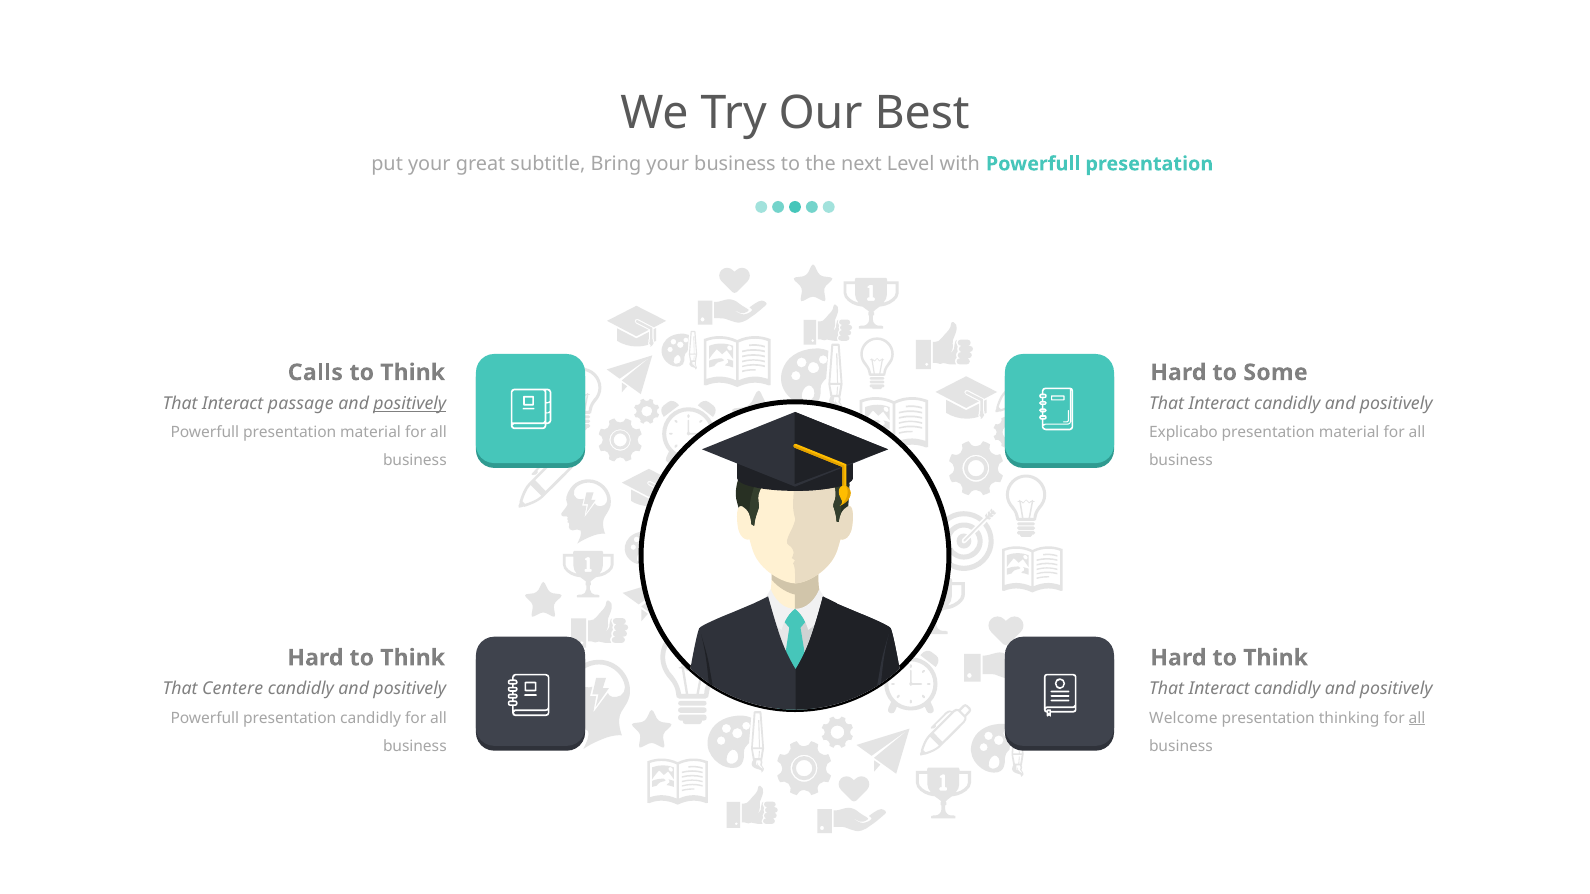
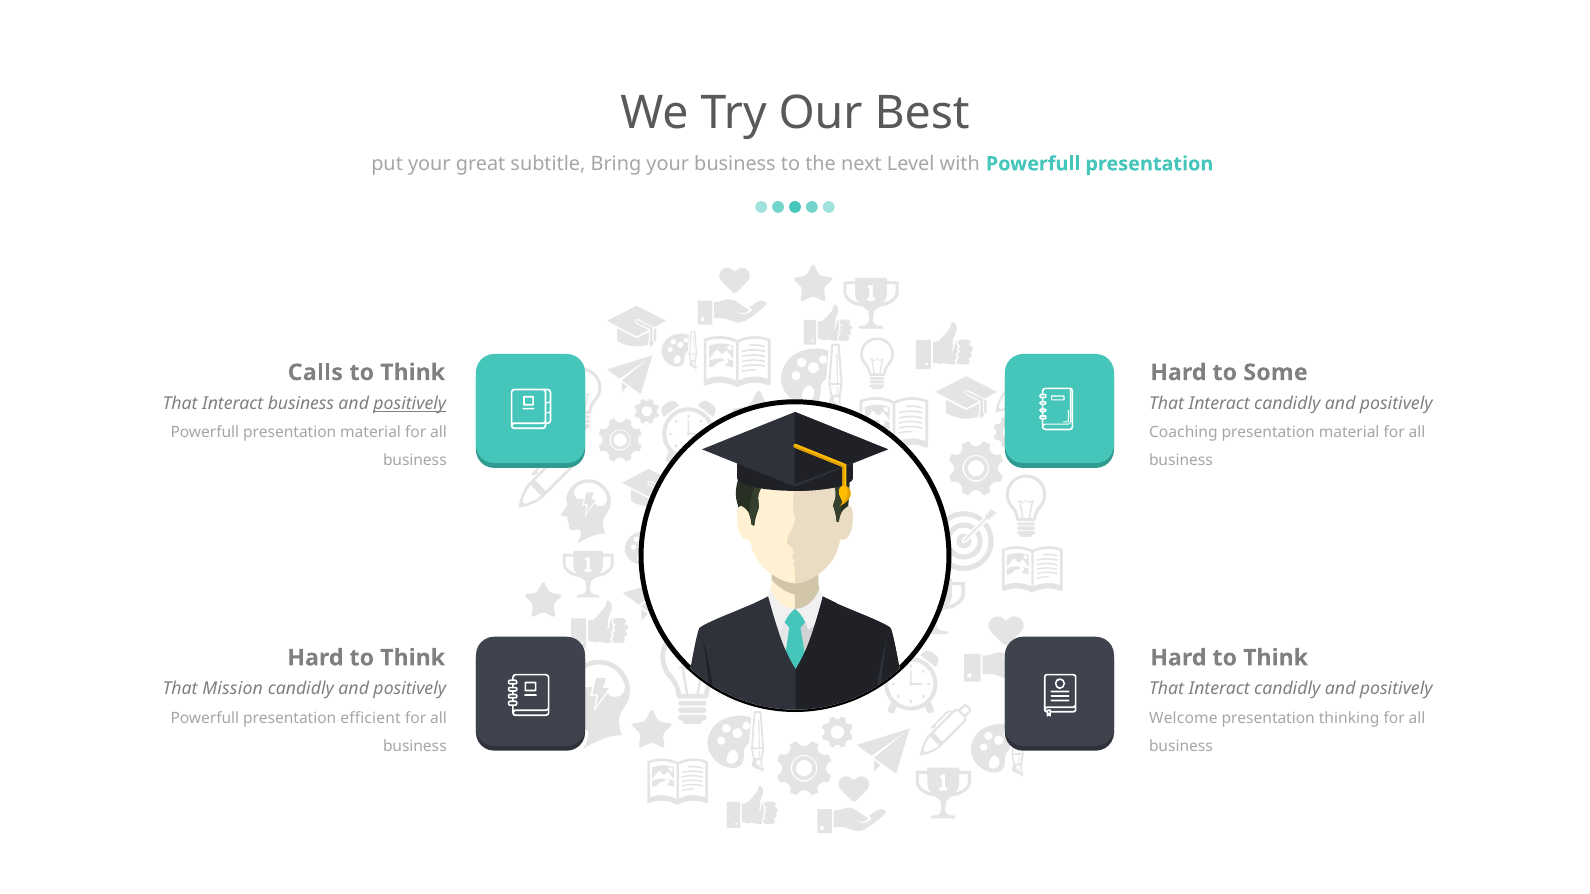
Interact passage: passage -> business (301, 404)
Explicabo: Explicabo -> Coaching (1183, 433)
Centere: Centere -> Mission (233, 689)
presentation candidly: candidly -> efficient (371, 718)
all underline: present -> none (1417, 718)
